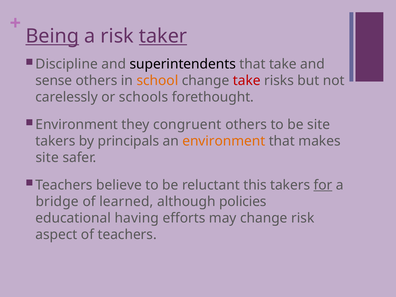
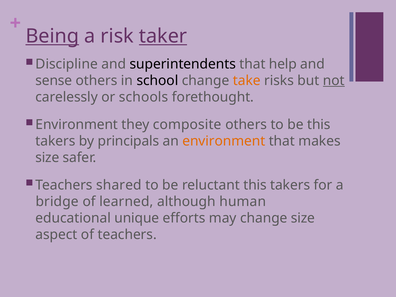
that take: take -> help (283, 64)
school colour: orange -> black (157, 80)
take colour: red -> orange (247, 80)
not underline: none -> present (334, 80)
congruent: congruent -> composite (187, 124)
be site: site -> this (319, 124)
site: site -> size (47, 157)
believe: believe -> shared (119, 185)
for underline: present -> none (323, 185)
policies: policies -> human (243, 201)
having: having -> unique (137, 218)
change risk: risk -> size (303, 218)
